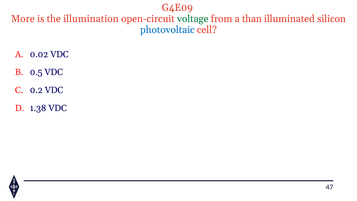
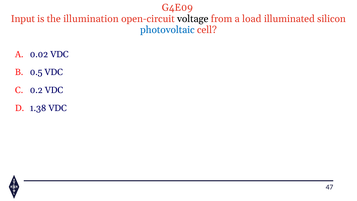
More: More -> Input (23, 19)
voltage colour: green -> black (193, 19)
than: than -> load (252, 19)
